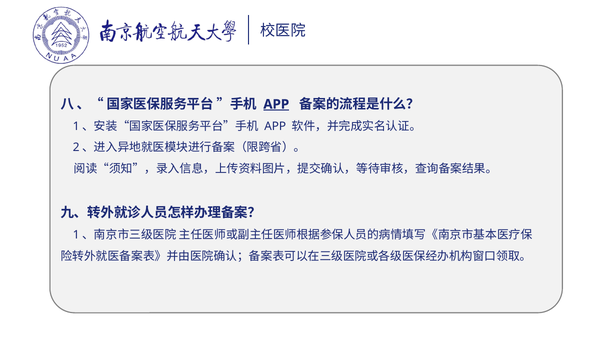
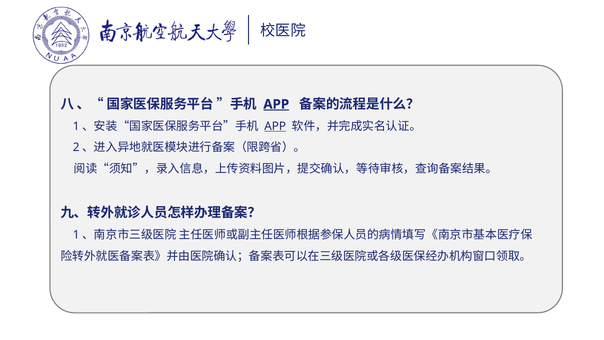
APP underline: none -> present (275, 126)
